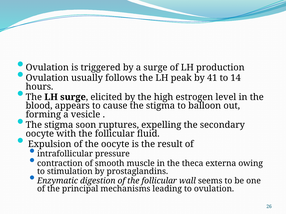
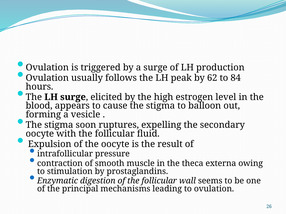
41: 41 -> 62 (212, 78)
14: 14 -> 84 (236, 78)
